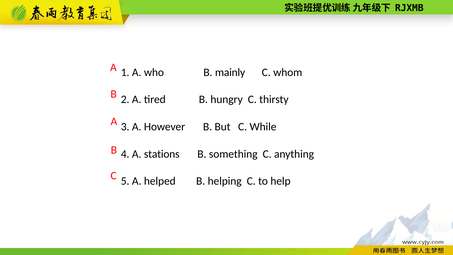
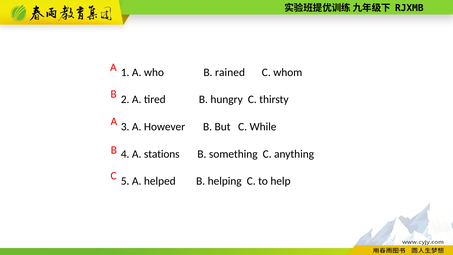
mainly: mainly -> rained (230, 72)
